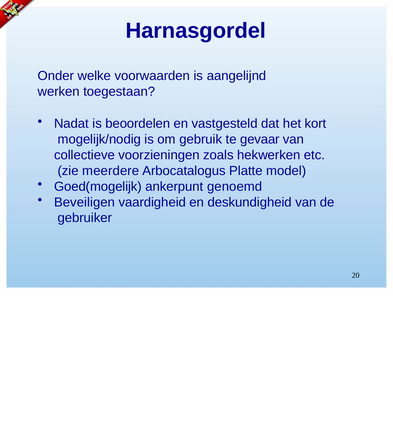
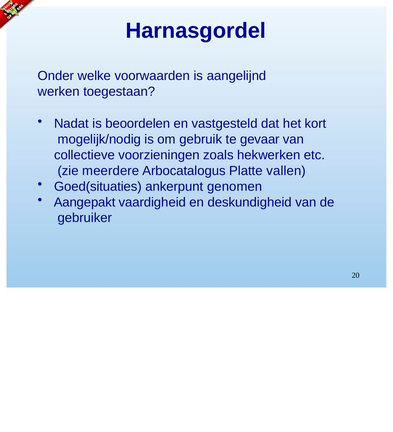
model: model -> vallen (286, 171)
Goed(mogelijk: Goed(mogelijk -> Goed(situaties (98, 187)
genoemd: genoemd -> genomen (235, 187)
Beveiligen: Beveiligen -> Aangepakt (85, 202)
